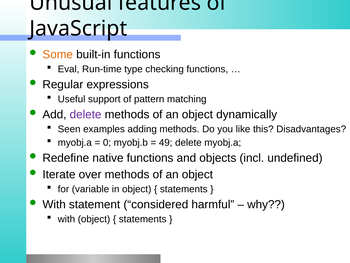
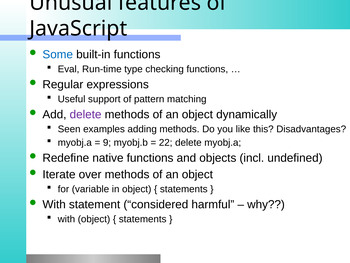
Some colour: orange -> blue (58, 54)
0: 0 -> 9 (107, 142)
49: 49 -> 22 (166, 142)
